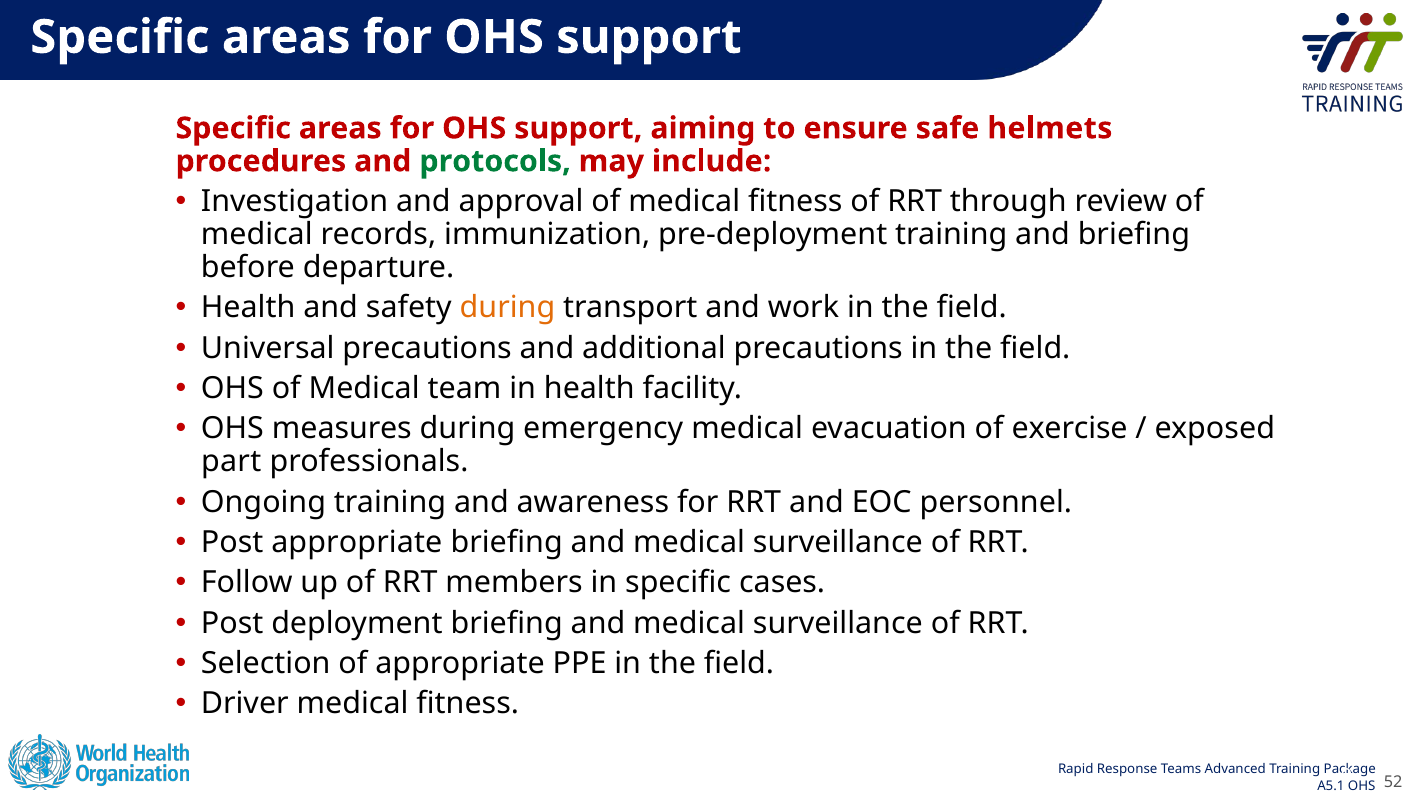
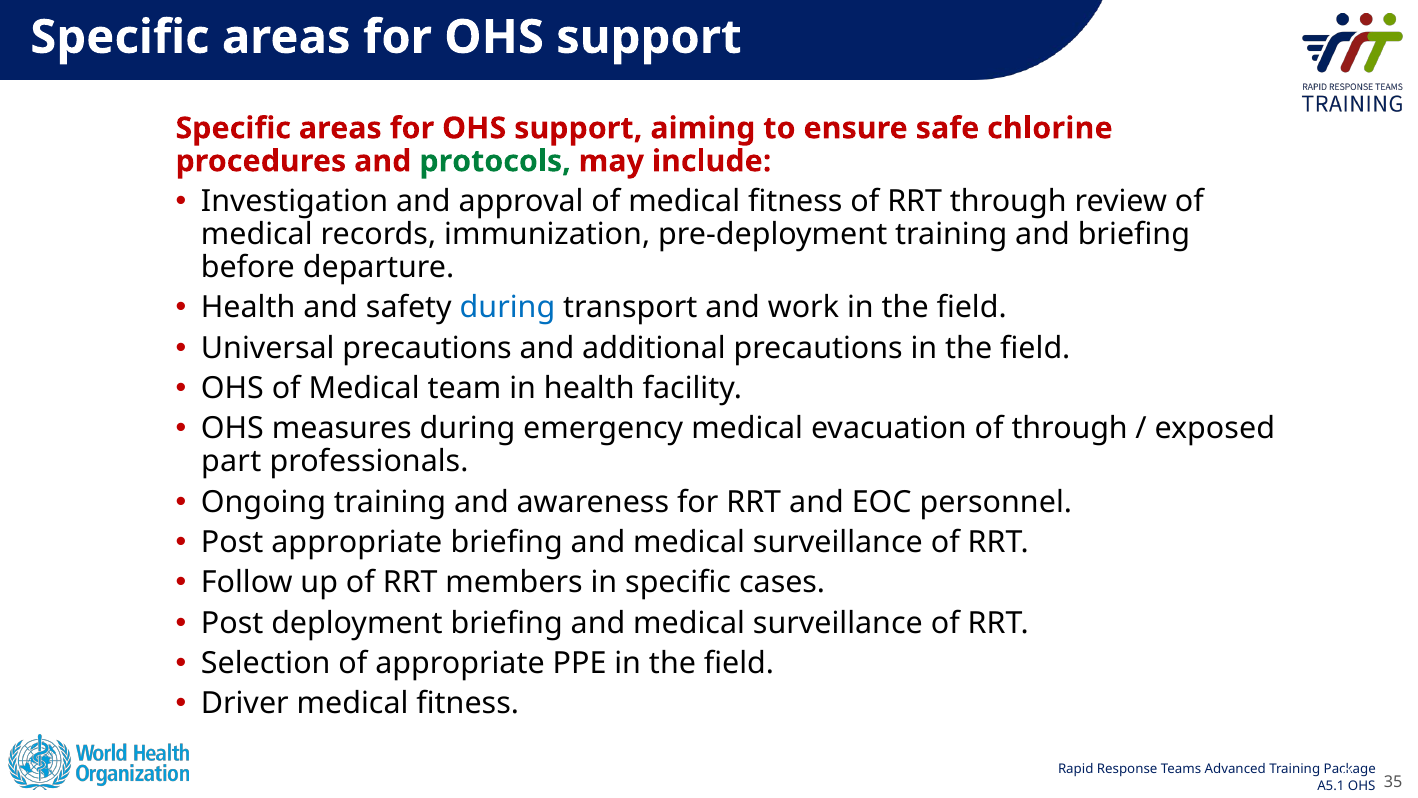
helmets: helmets -> chlorine (1050, 128)
during colour: orange -> blue (507, 308)
of exercise: exercise -> through (1070, 429)
52: 52 -> 35 (1393, 782)
